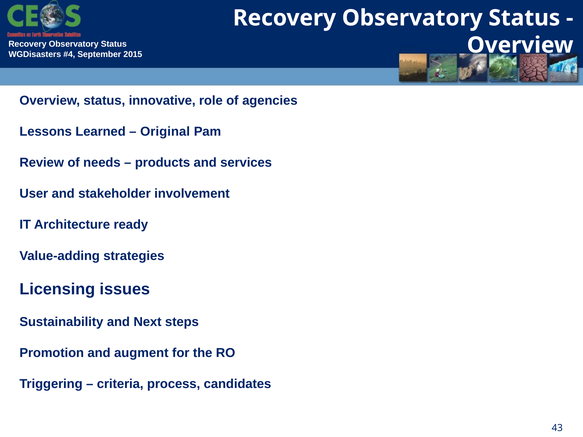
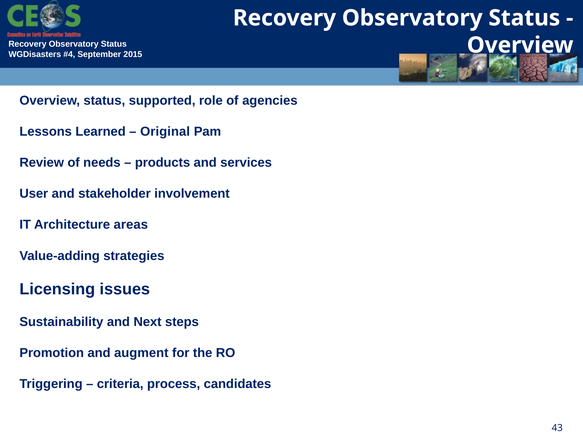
innovative: innovative -> supported (162, 101)
ready: ready -> areas (131, 225)
